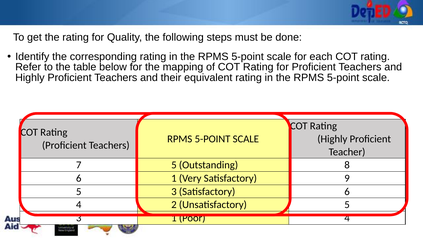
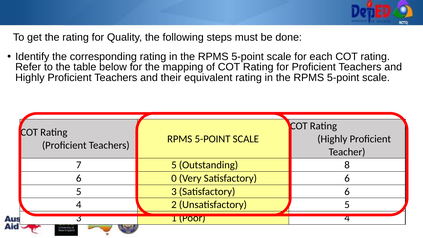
6 1: 1 -> 0 (174, 178)
Very Satisfactory 9: 9 -> 6 (347, 178)
